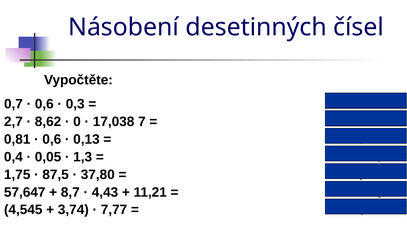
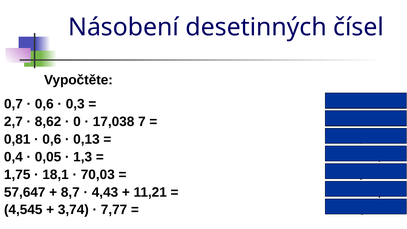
87,5: 87,5 -> 18,1 (56, 175)
37,80: 37,80 -> 70,03 (98, 175)
